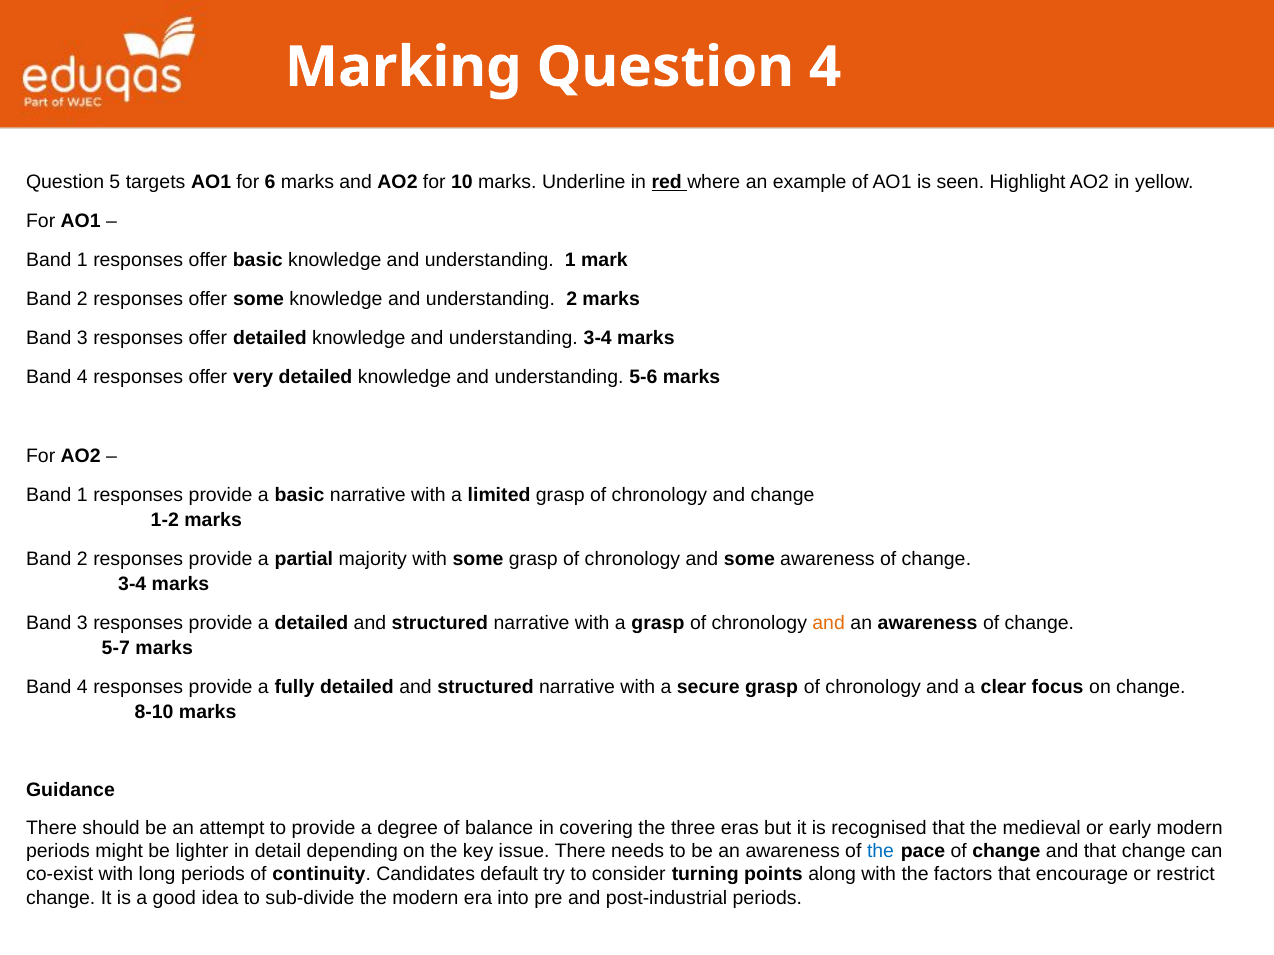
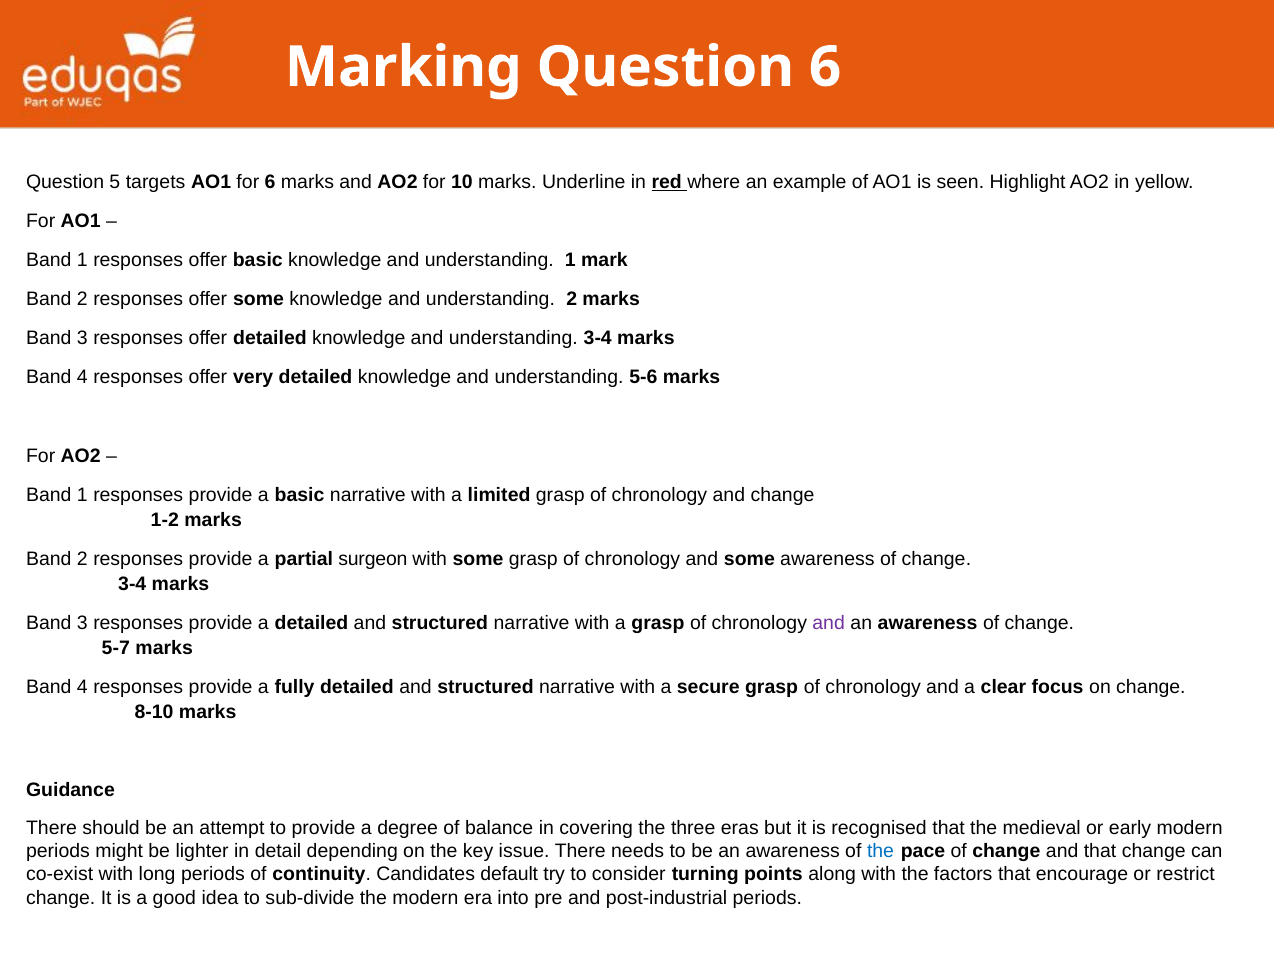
Question 4: 4 -> 6 (825, 67)
majority: majority -> surgeon (373, 559)
and colour: orange -> purple (829, 623)
